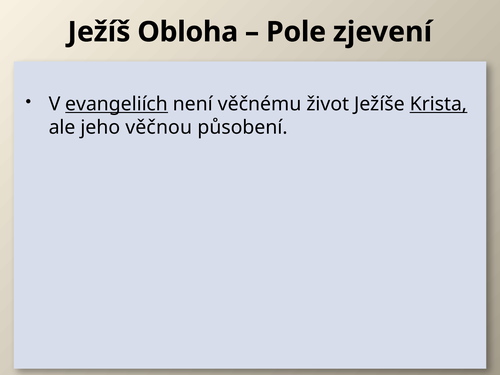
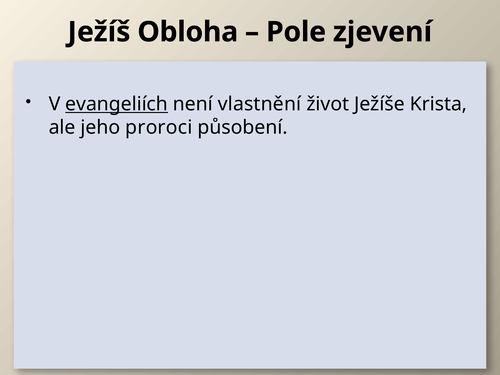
věčnému: věčnému -> vlastnění (260, 104)
Krista underline: present -> none (438, 104)
věčnou: věčnou -> proroci (159, 127)
